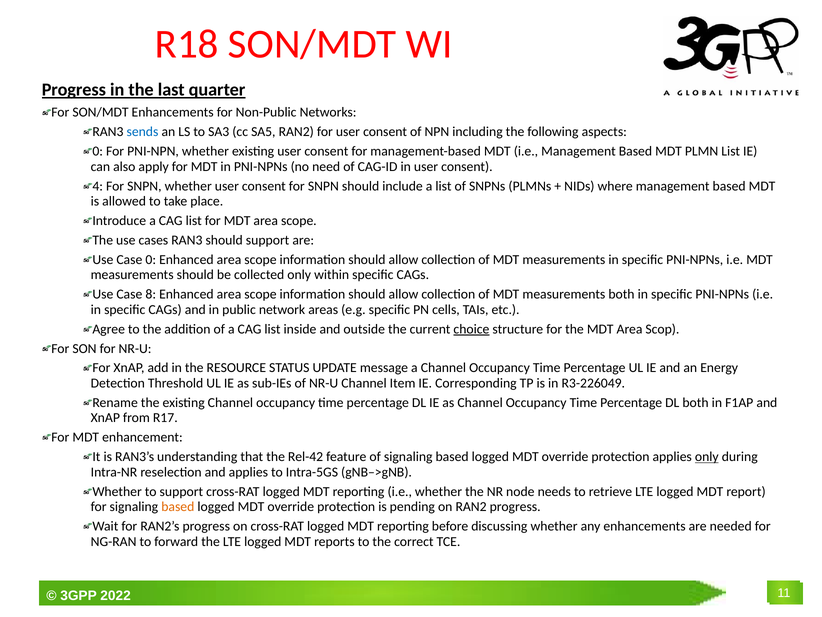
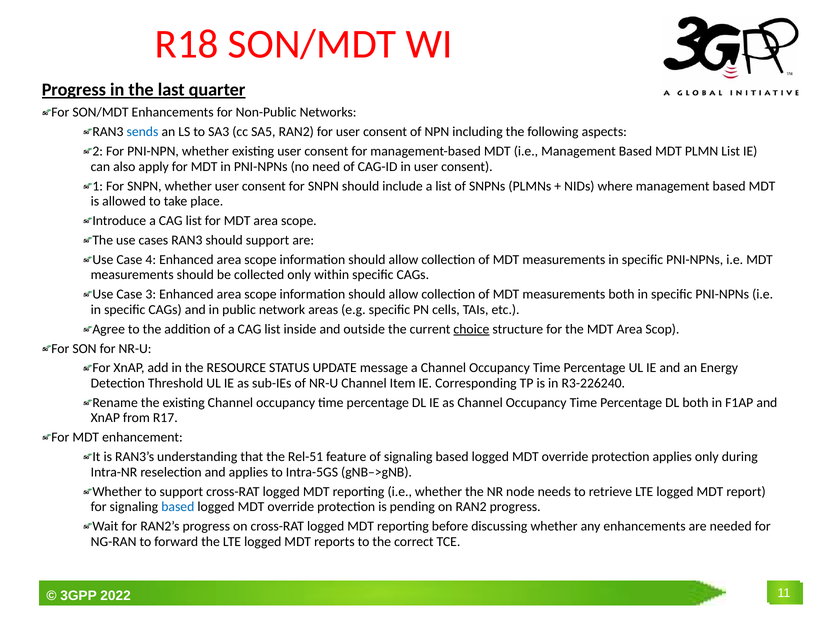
0: 0 -> 2 (98, 151)
4: 4 -> 1 (98, 186)
Case 0: 0 -> 4 (151, 259)
8: 8 -> 3 (151, 294)
R3-226049: R3-226049 -> R3-226240 (593, 383)
Rel-42: Rel-42 -> Rel-51 (306, 456)
only underline: present -> none (707, 456)
based colour: orange -> blue (178, 506)
